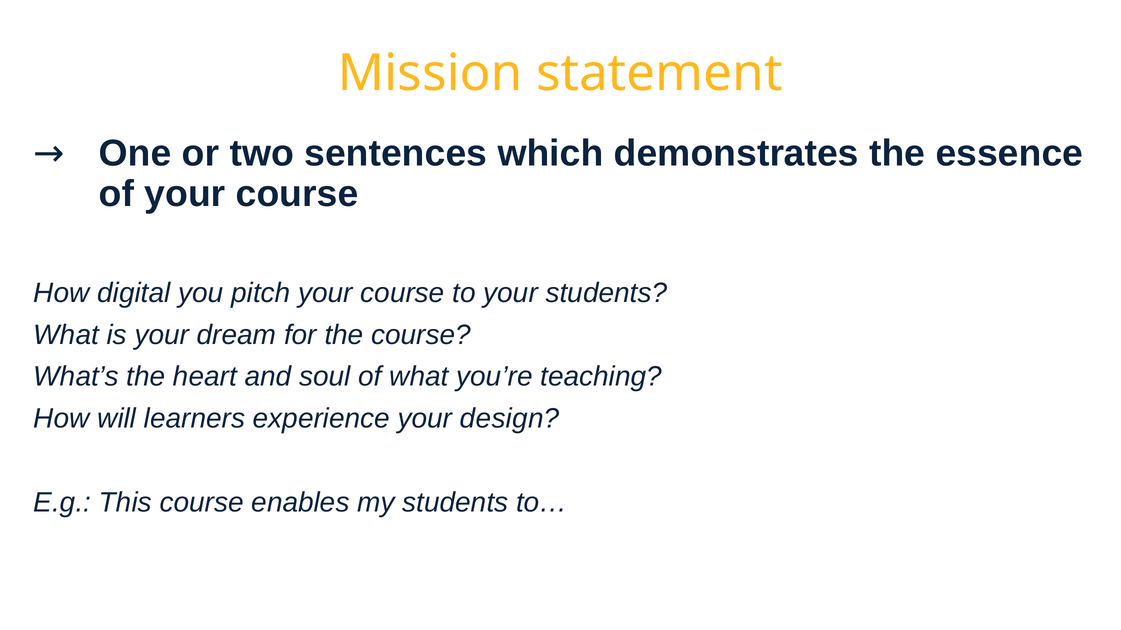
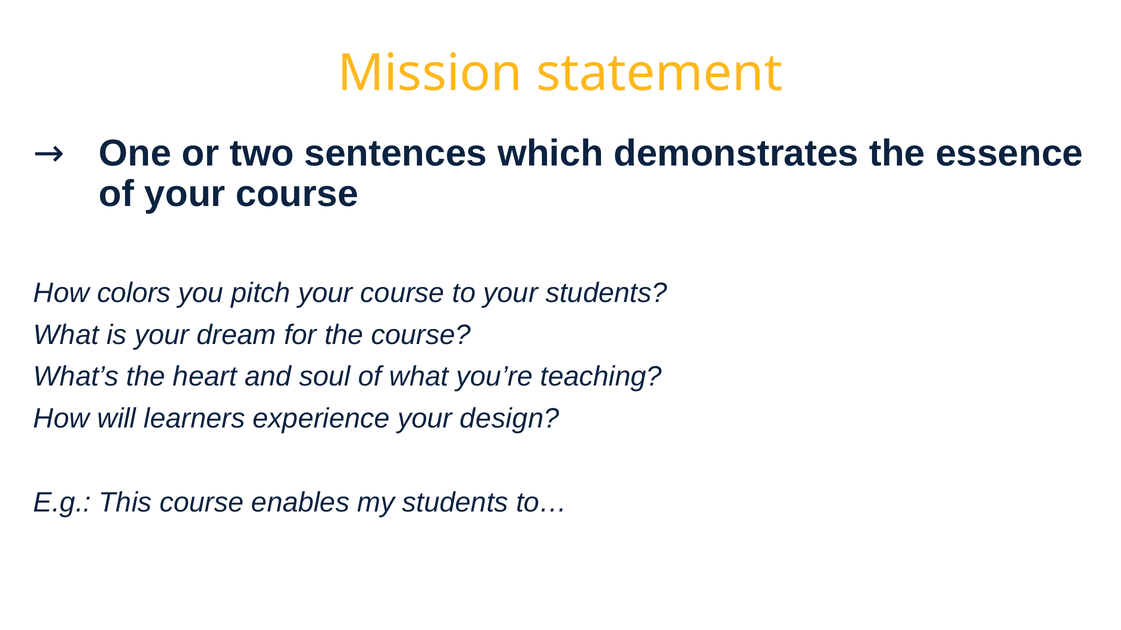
digital: digital -> colors (134, 293)
